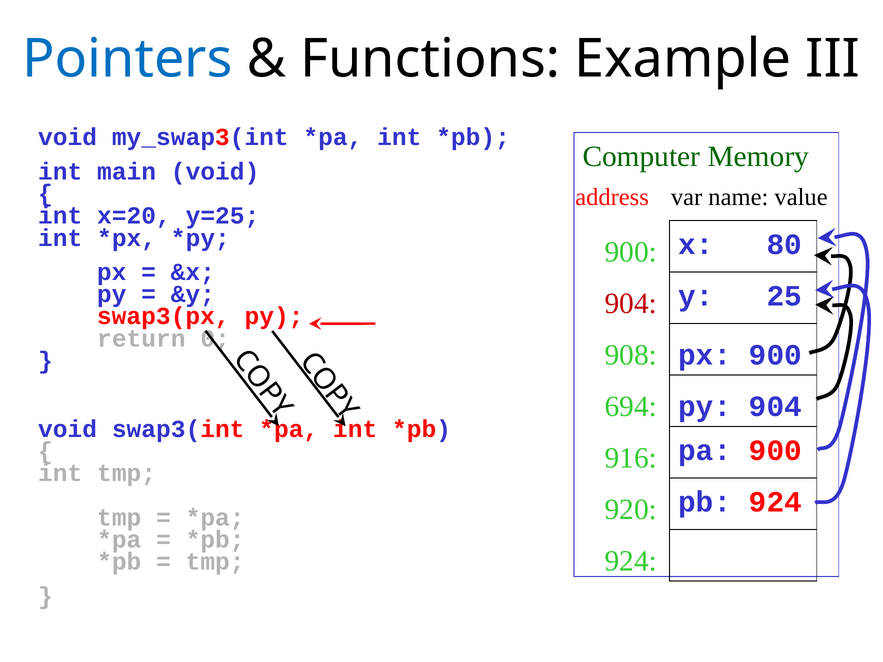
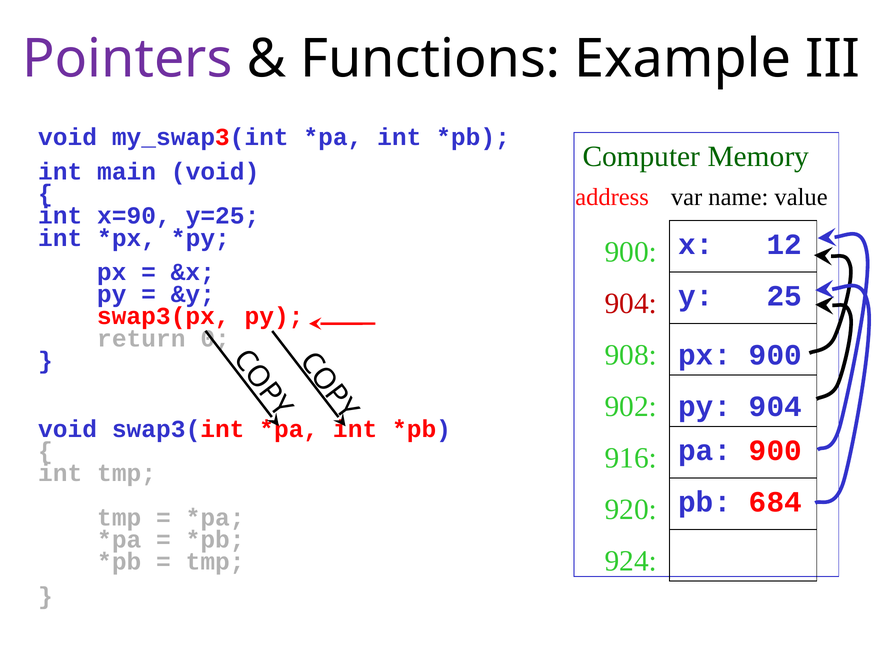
Pointers colour: blue -> purple (127, 59)
x=20: x=20 -> x=90 (134, 216)
80: 80 -> 12 (784, 245)
694: 694 -> 902 (631, 407)
pb 924: 924 -> 684 (775, 502)
